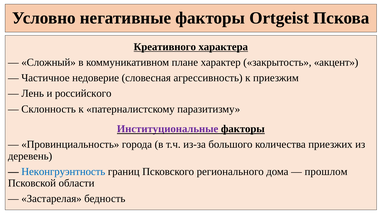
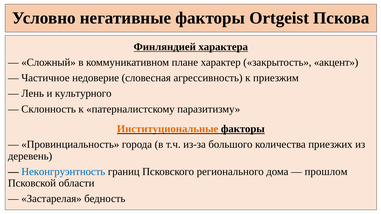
Креативного: Креативного -> Финляндией (165, 47)
российского: российского -> культурного (83, 94)
Институциональные colour: purple -> orange (168, 129)
